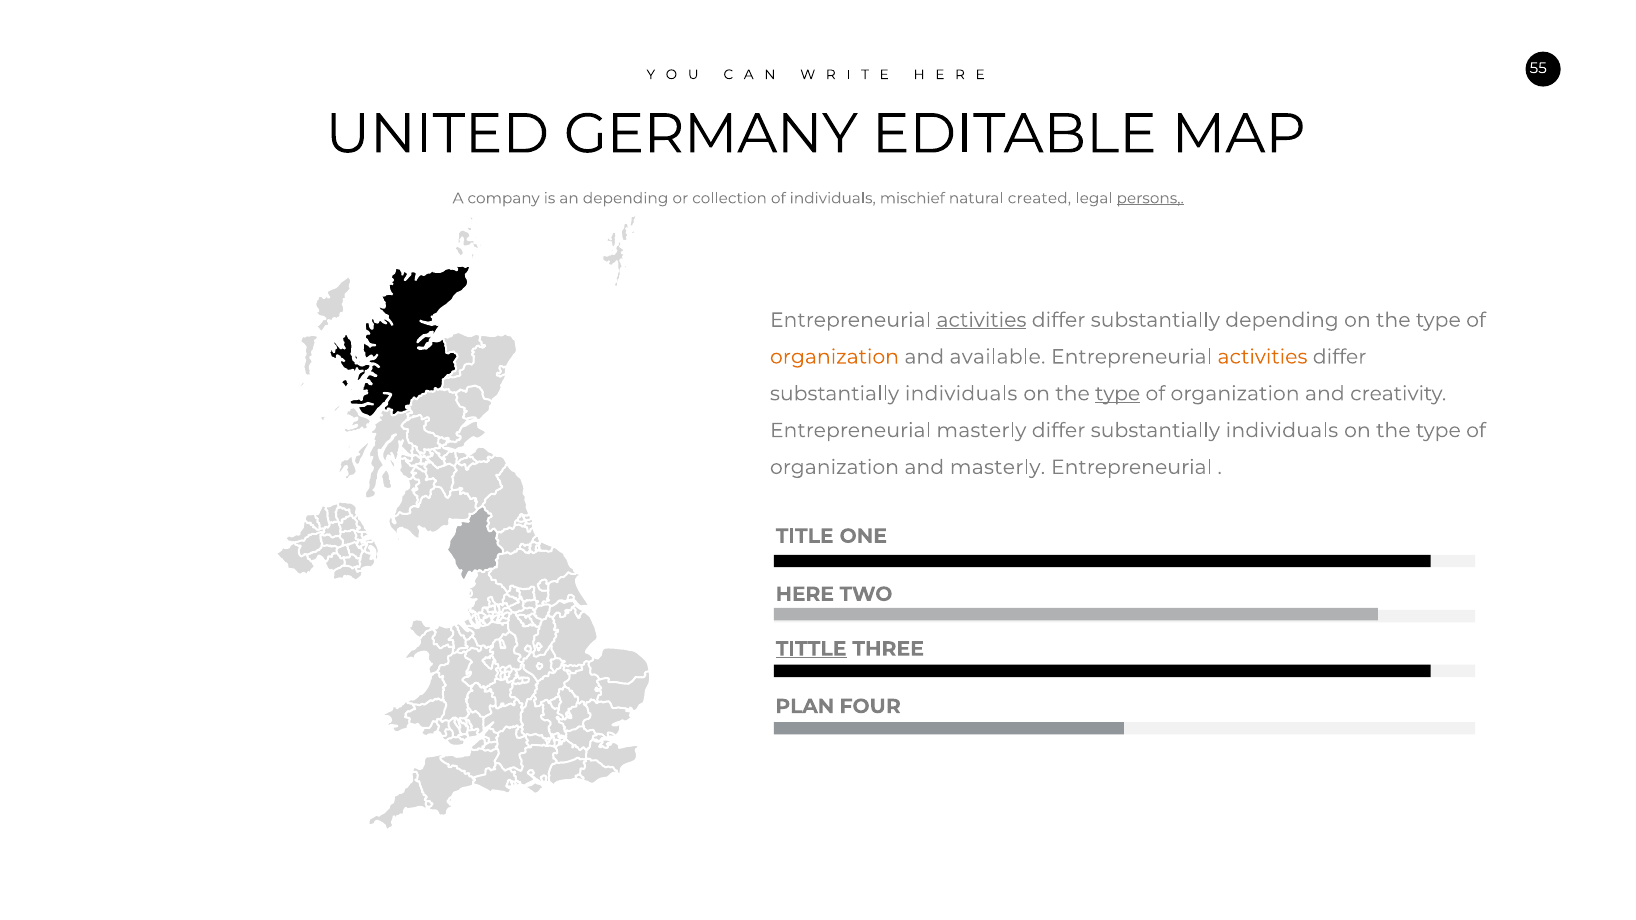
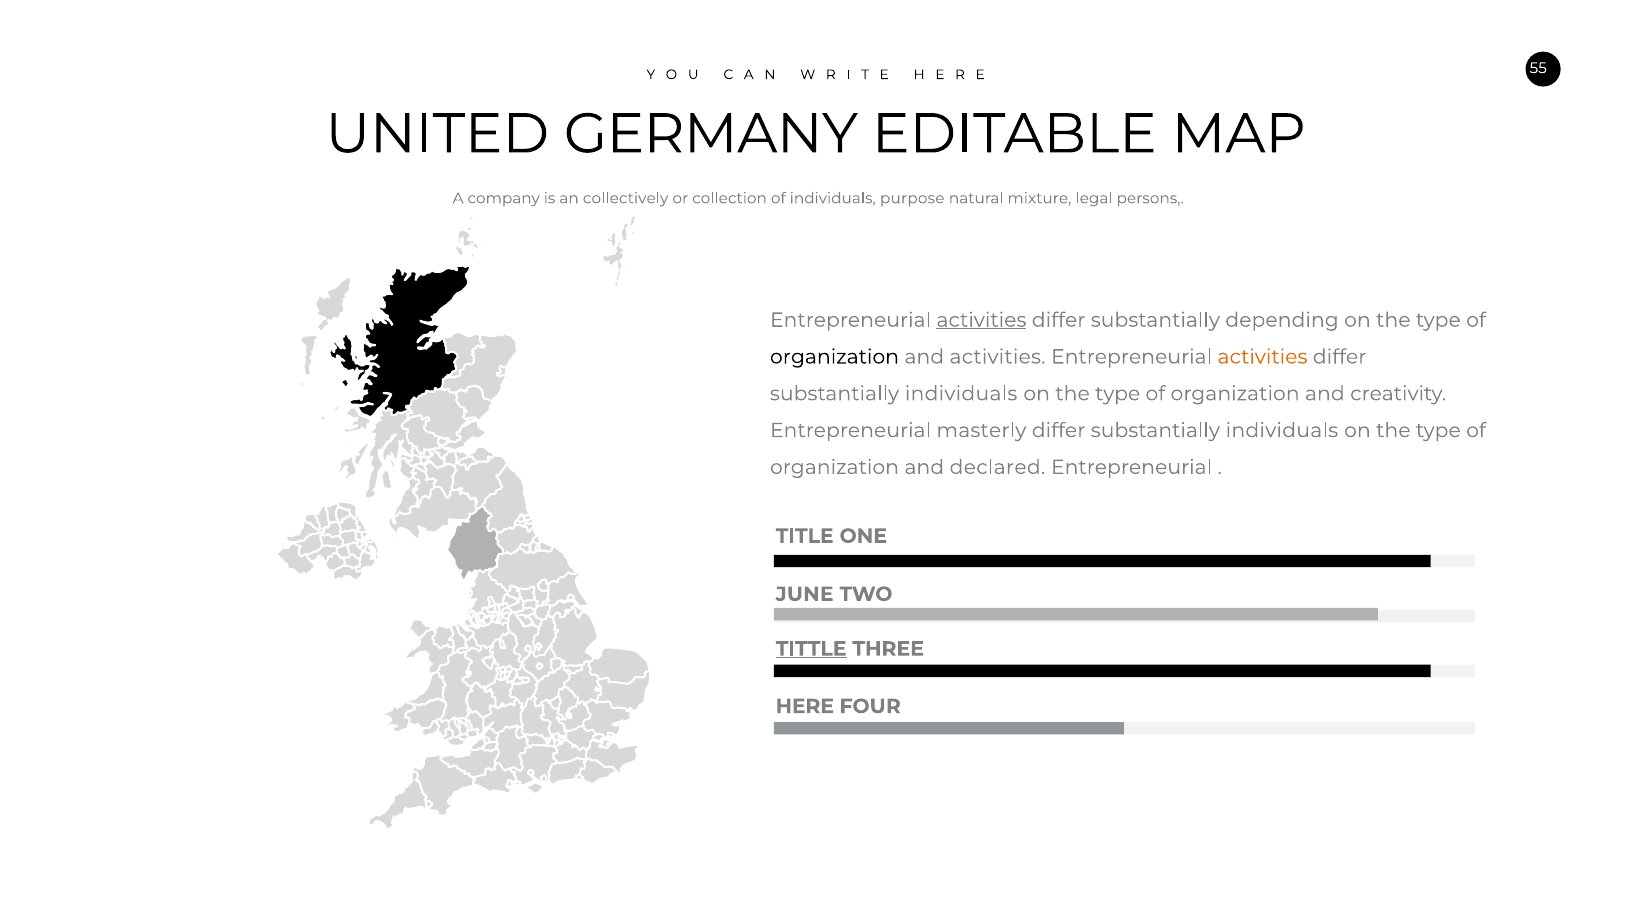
an depending: depending -> collectively (626, 198)
mischief: mischief -> purpose (912, 198)
created: created -> mixture (1039, 198)
persons underline: present -> none (1150, 198)
organization colour: orange -> black (834, 357)
and available: available -> activities (997, 357)
type underline: present -> none (1118, 394)
and masterly: masterly -> declared (997, 467)
HERE: HERE -> JUNE (805, 594)
PLAN: PLAN -> HERE (805, 707)
